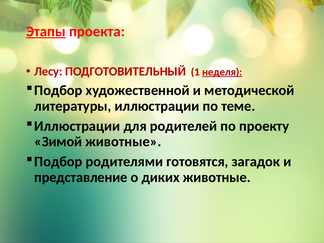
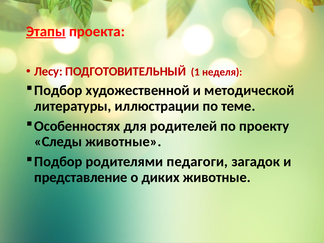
неделя underline: present -> none (222, 72)
Иллюстрации: Иллюстрации -> Особенностях (77, 126)
Зимой: Зимой -> Следы (58, 142)
готовятся: готовятся -> педагоги (197, 162)
